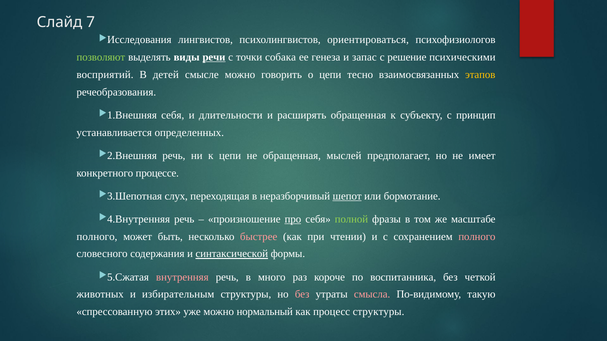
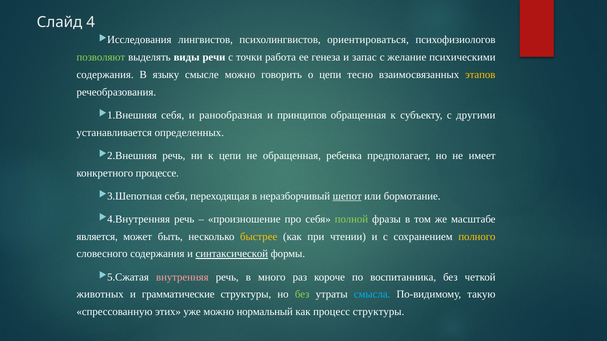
7: 7 -> 4 (91, 22)
речи underline: present -> none (214, 57)
собака: собака -> работа (281, 57)
решение: решение -> желание (407, 57)
восприятий: восприятий -> содержания (105, 75)
детей: детей -> языку (166, 75)
длительности: длительности -> ранообразная (231, 115)
расширять: расширять -> принципов (302, 115)
принцип: принцип -> другими (476, 115)
мыслей: мыслей -> ребенка (344, 156)
слух: слух -> себя (176, 196)
про underline: present -> none (293, 219)
полного: полного -> является (97, 237)
быстрее colour: pink -> yellow (259, 237)
полного colour: pink -> yellow (477, 237)
избирательным: избирательным -> грамматические (178, 295)
без colour: pink -> light green (302, 295)
смысла colour: pink -> light blue (372, 295)
